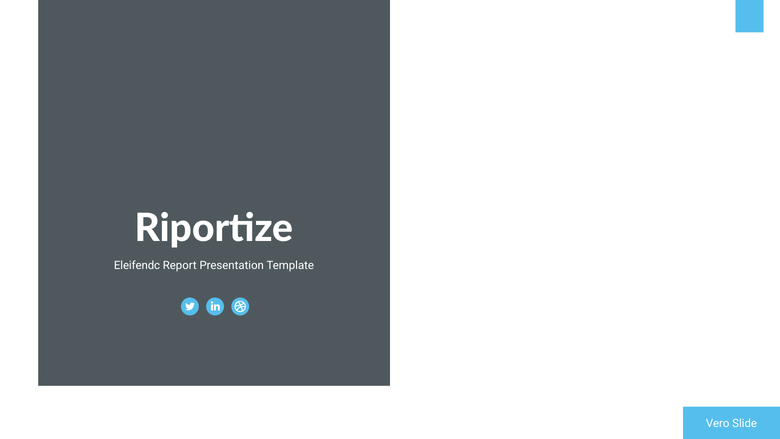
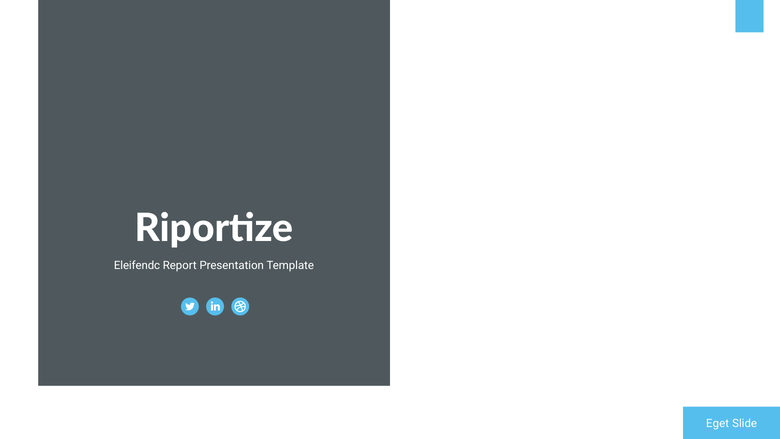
Vero: Vero -> Eget (718, 423)
